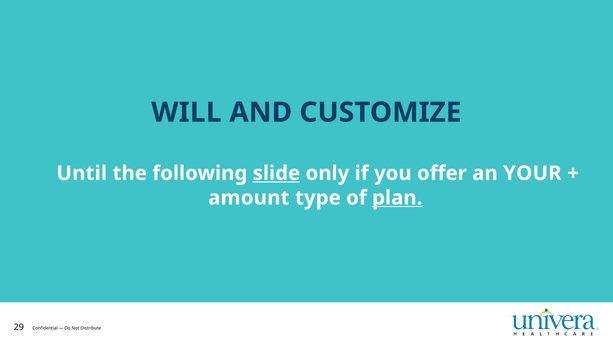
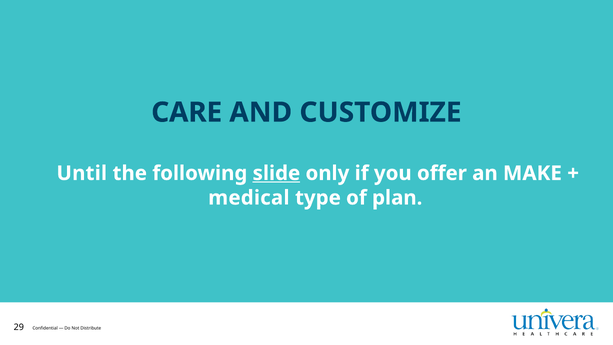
WILL: WILL -> CARE (187, 112)
YOUR: YOUR -> MAKE (532, 173)
amount: amount -> medical (249, 198)
plan underline: present -> none (397, 198)
